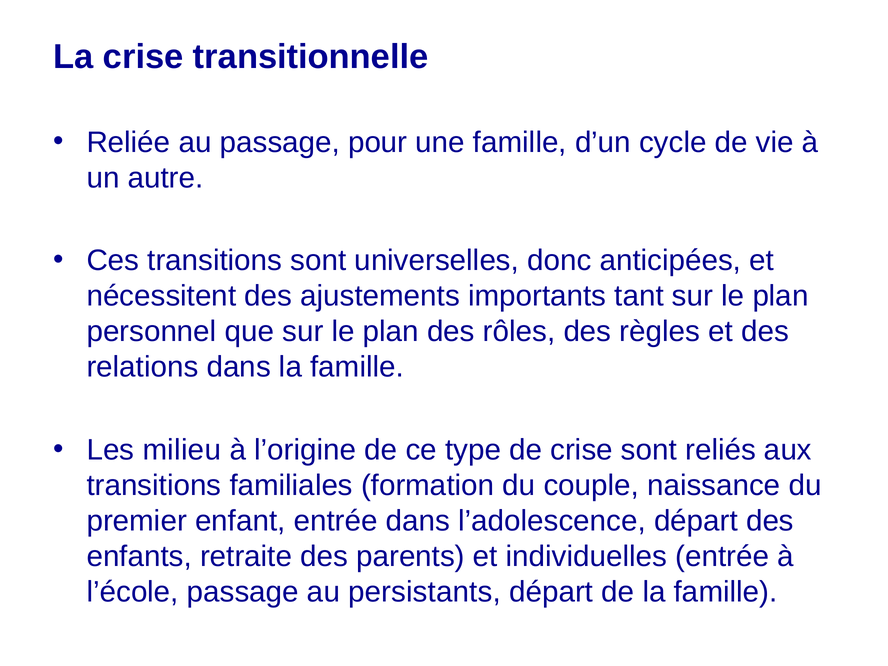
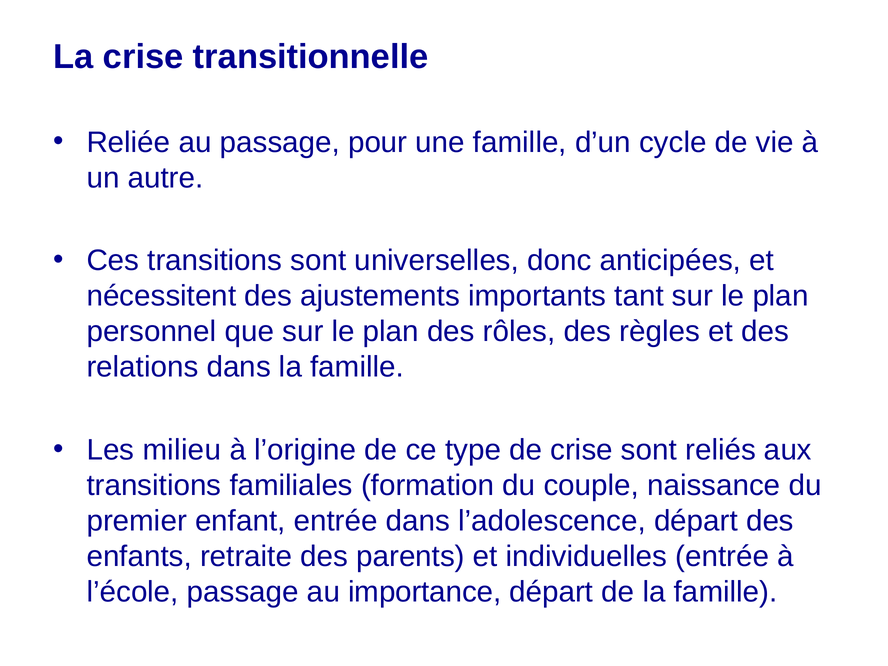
persistants: persistants -> importance (425, 592)
